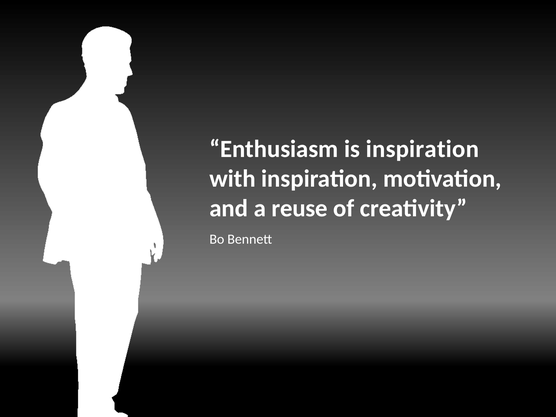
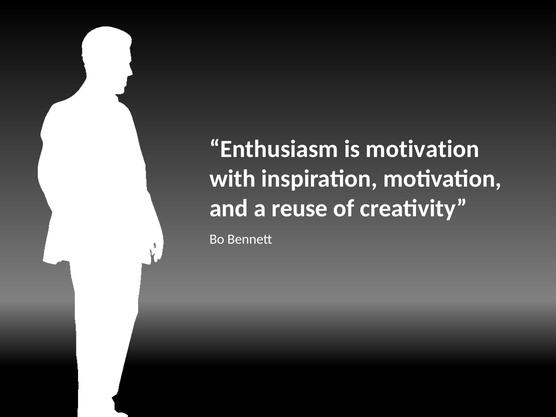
is inspiration: inspiration -> motivation (423, 149)
